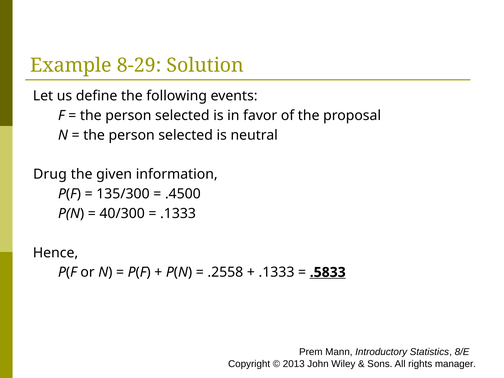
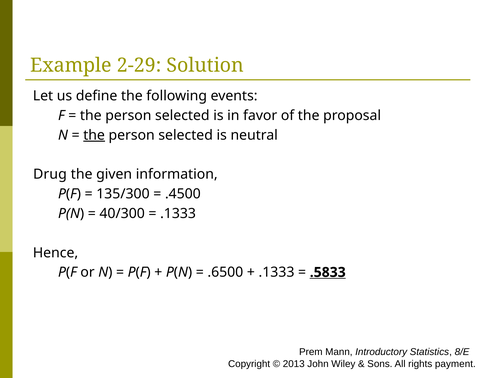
8-29: 8-29 -> 2-29 (139, 65)
the underline: none -> present (94, 135)
.2558: .2558 -> .6500 (225, 272)
manager: manager -> payment (455, 364)
